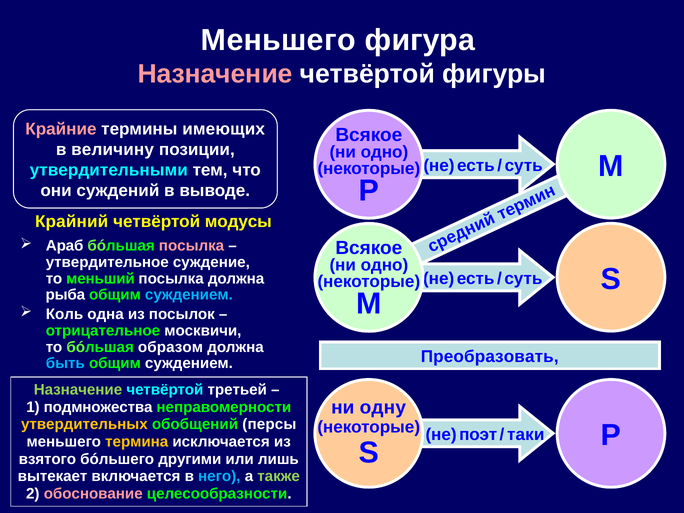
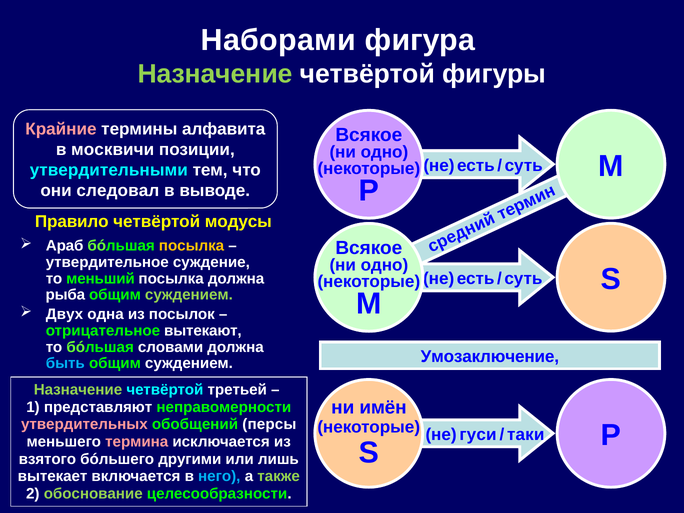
Меньшего: Меньшего -> Наборами (278, 40)
Назначение colour: pink -> light green (215, 74)
имеющих: имеющих -> алфавита (224, 129)
величину: величину -> москвичи (113, 150)
суждений: суждений -> следовал (118, 191)
Крайний: Крайний -> Правило (72, 222)
посылка colour: pink -> yellow (192, 246)
суждением colour: light blue -> light green (189, 295)
Коль: Коль -> Двух (64, 314)
москвичи: москвичи -> вытекают (203, 331)
образом: образом -> словами (171, 347)
Преобразовать: Преобразовать -> Умозаключение (490, 357)
одну: одну -> имён (383, 408)
подмножества: подмножества -> представляют (98, 407)
утвердительных colour: yellow -> pink (84, 424)
поэт: поэт -> гуси (478, 435)
термина colour: yellow -> pink (137, 442)
обоснование colour: pink -> light green (93, 494)
